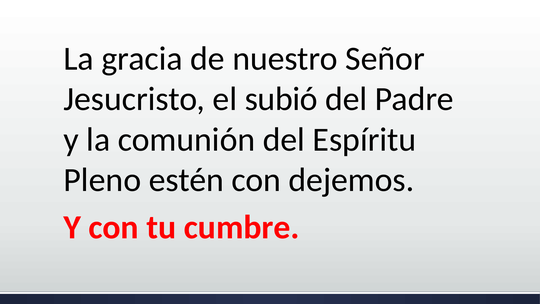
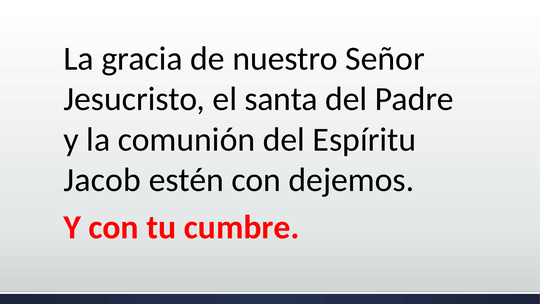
subió: subió -> santa (281, 99)
Pleno: Pleno -> Jacob (102, 180)
